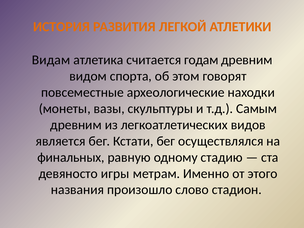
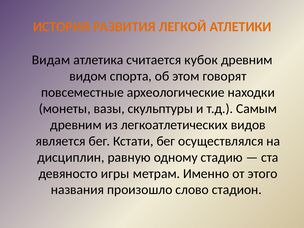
годам: годам -> кубок (201, 60)
финальных: финальных -> дисциплин (71, 157)
